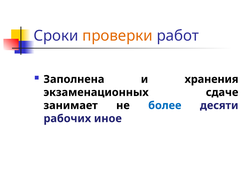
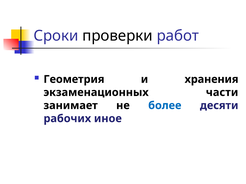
проверки colour: orange -> black (118, 36)
Заполнена: Заполнена -> Геометрия (74, 79)
сдаче: сдаче -> части (222, 93)
